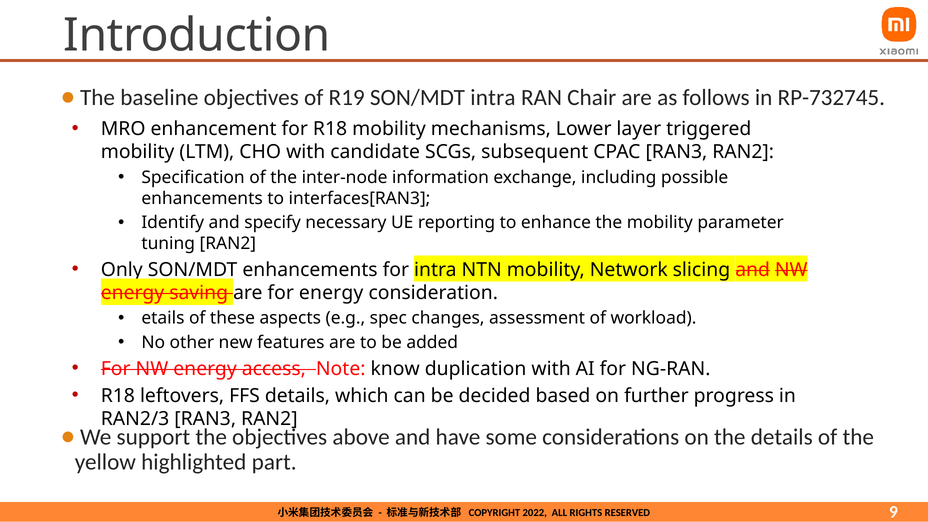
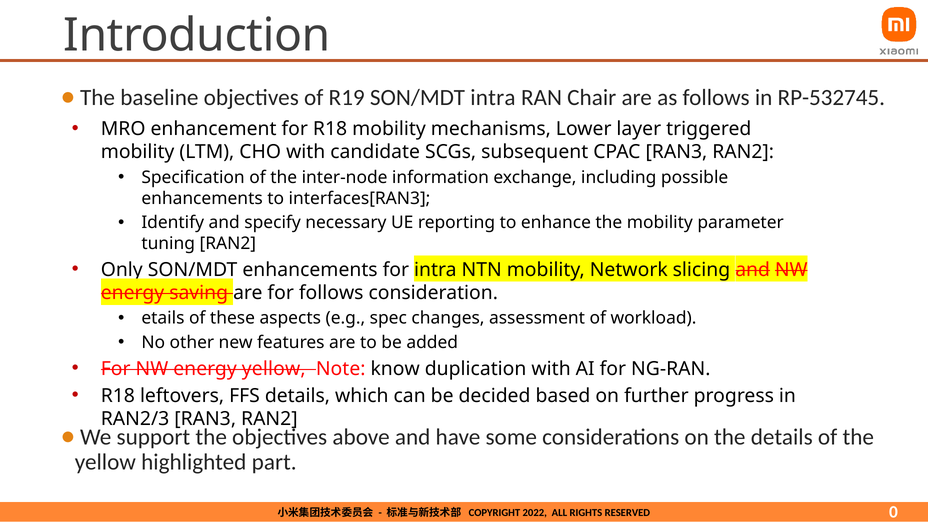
RP-732745: RP-732745 -> RP-532745 (831, 98)
for energy: energy -> follows (331, 293)
energy access: access -> yellow (274, 369)
9: 9 -> 0 (894, 512)
